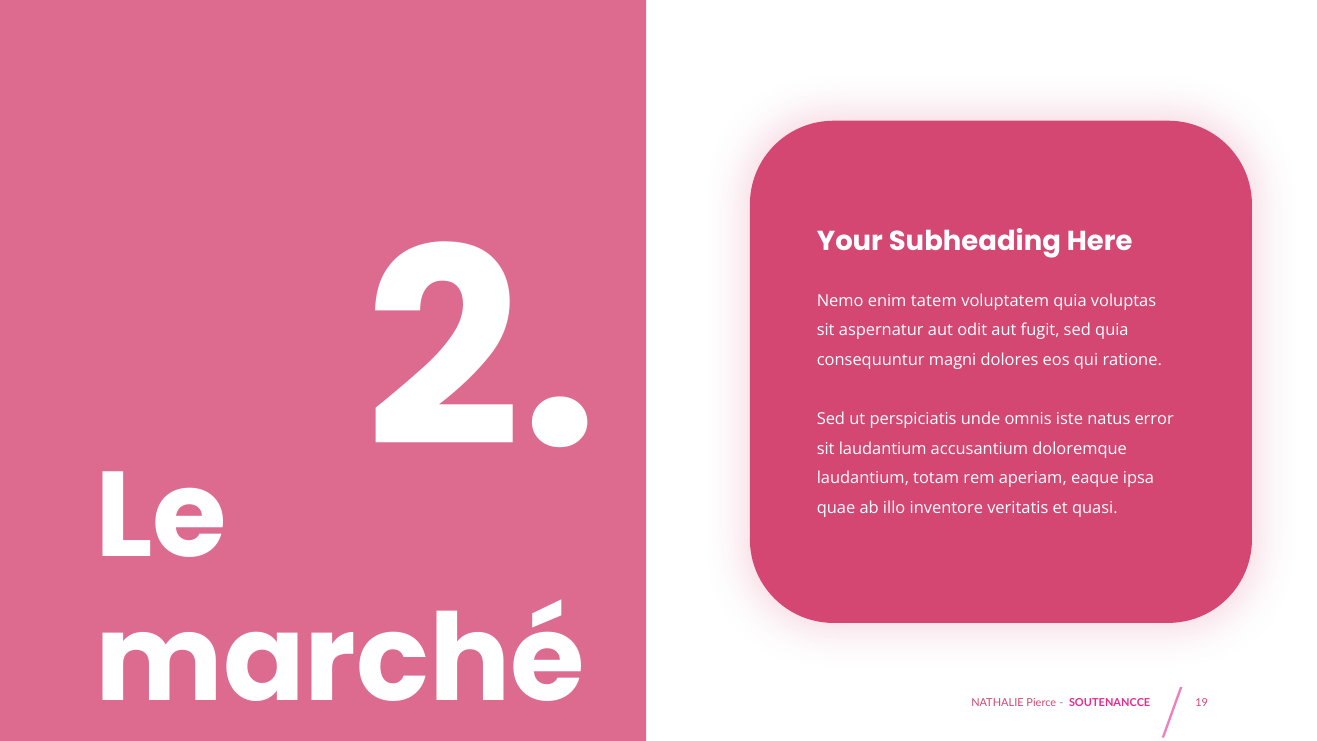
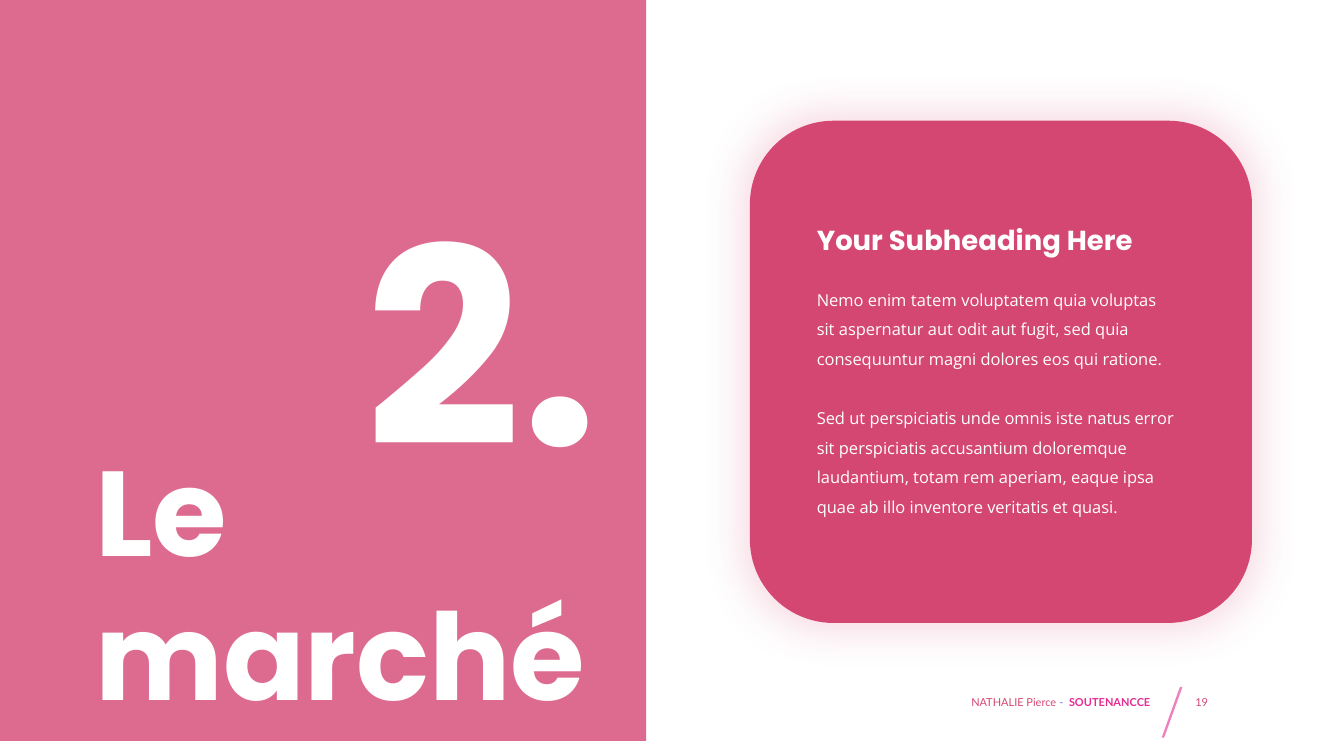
sit laudantium: laudantium -> perspiciatis (883, 449)
